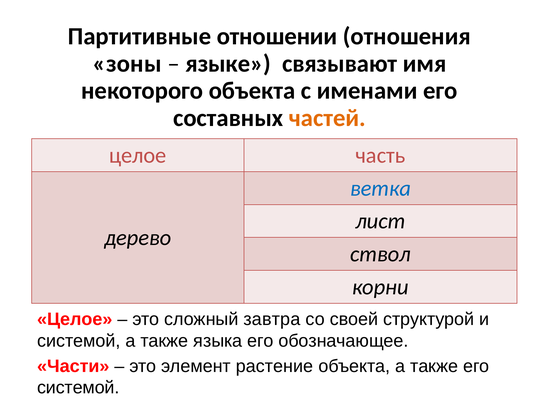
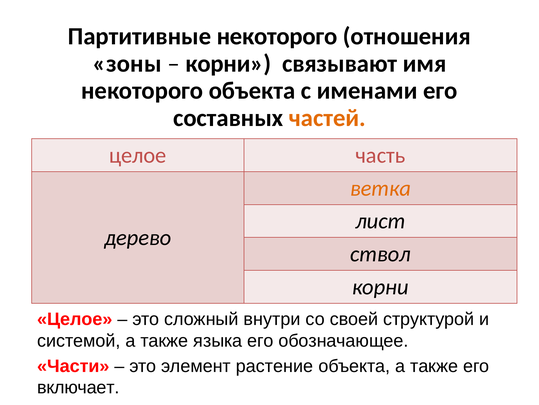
Партитивные отношении: отношении -> некоторого (277, 36)
языке: языке -> корни (228, 63)
ветка colour: blue -> orange (380, 188)
завтра: завтра -> внутри (272, 319)
системой: системой -> включает (78, 387)
